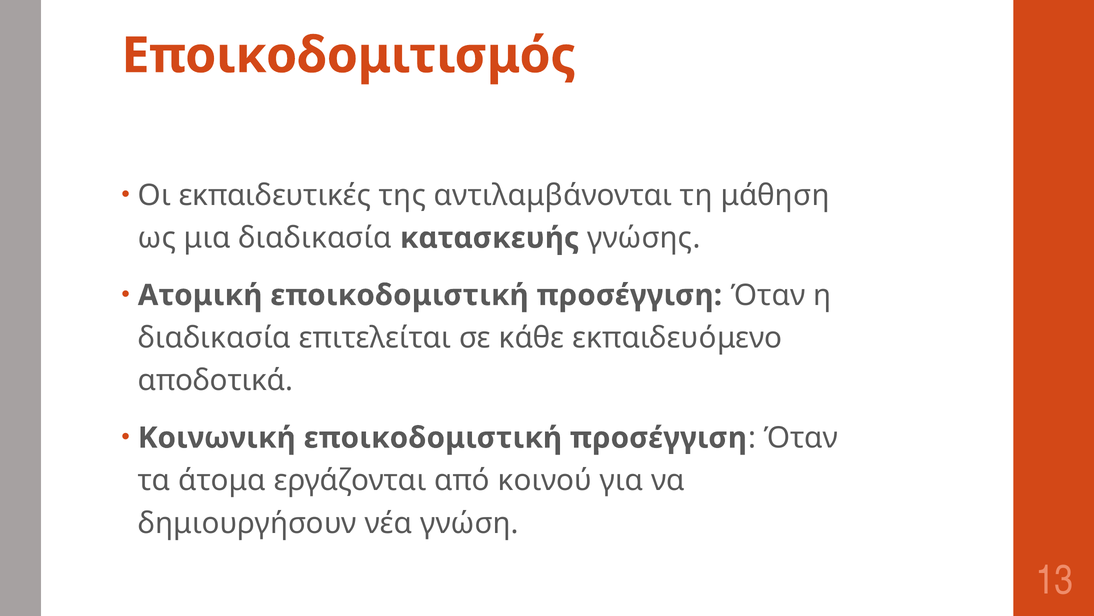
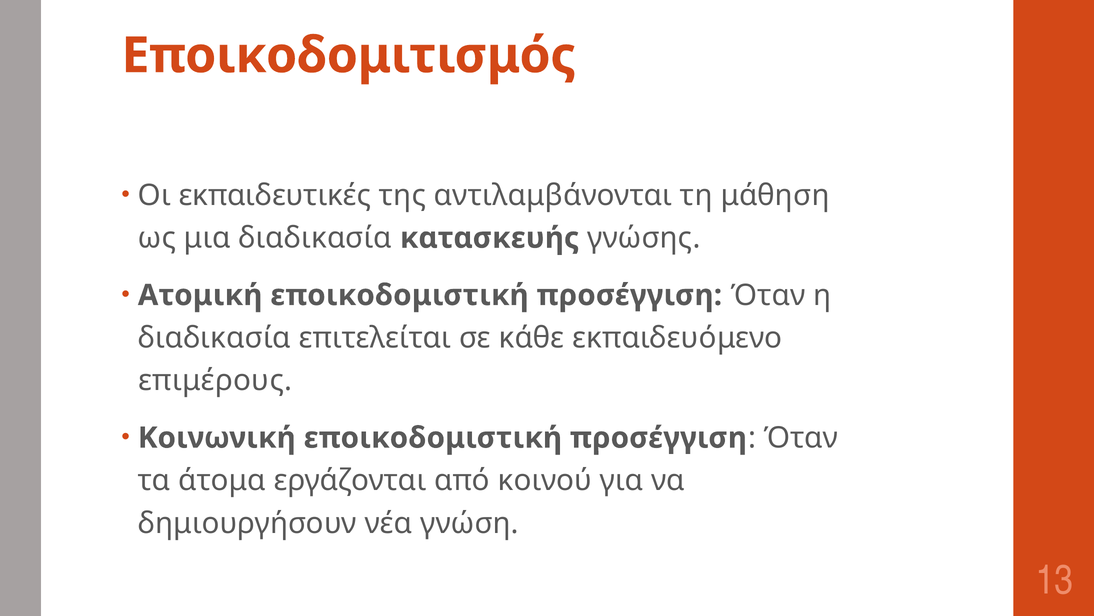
αποδοτικά: αποδοτικά -> επιμέρους (215, 380)
